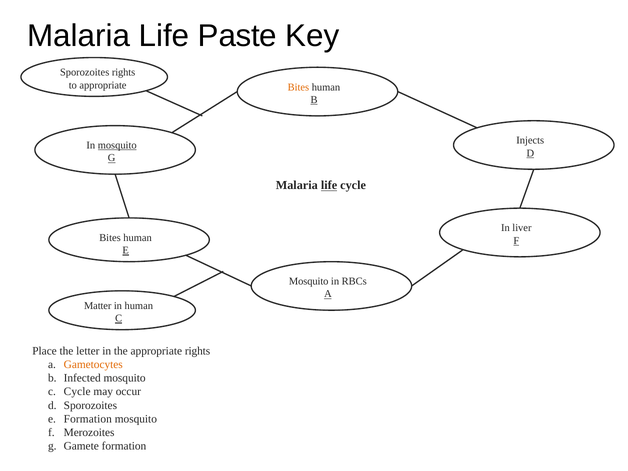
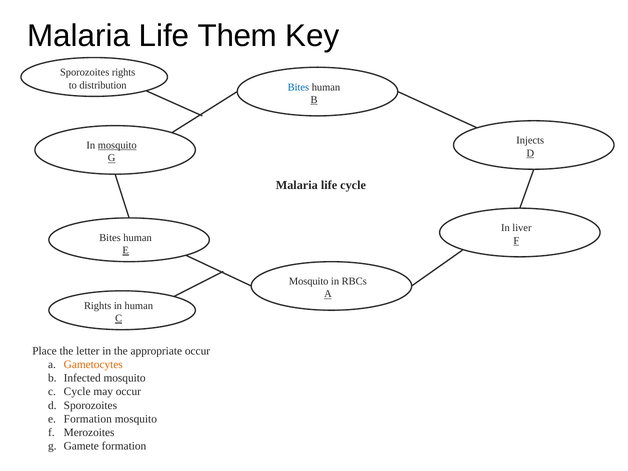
Paste: Paste -> Them (237, 36)
to appropriate: appropriate -> distribution (103, 85)
Bites colour: orange -> blue (298, 87)
life underline: present -> none (329, 185)
Matter: Matter -> Rights (98, 306)
appropriate rights: rights -> occur (197, 351)
